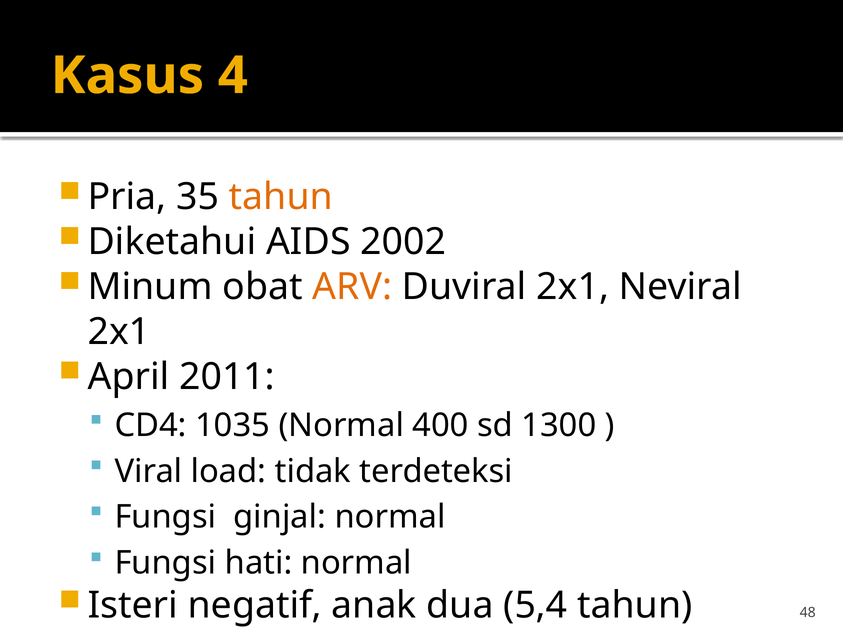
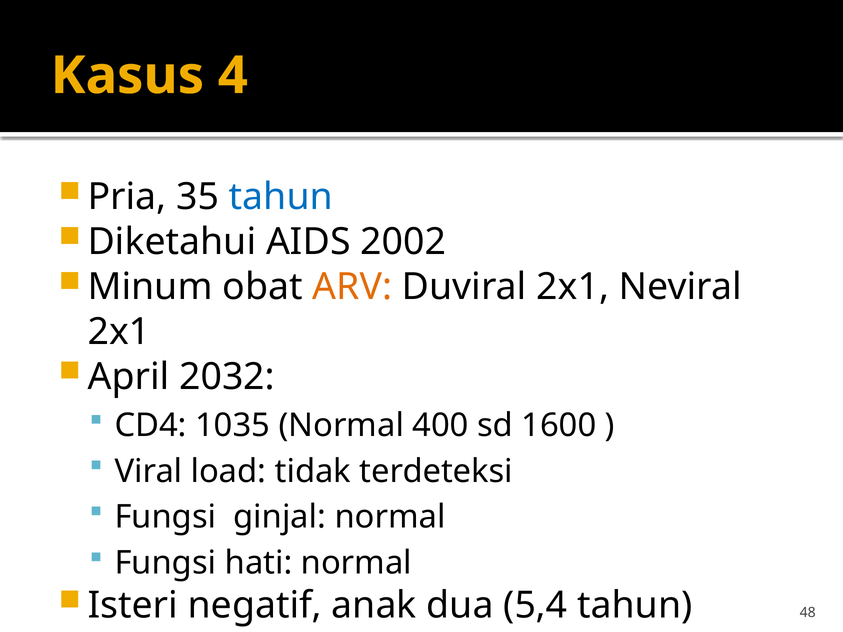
tahun colour: orange -> blue (281, 197)
2011: 2011 -> 2032 (227, 377)
1300: 1300 -> 1600 (559, 425)
